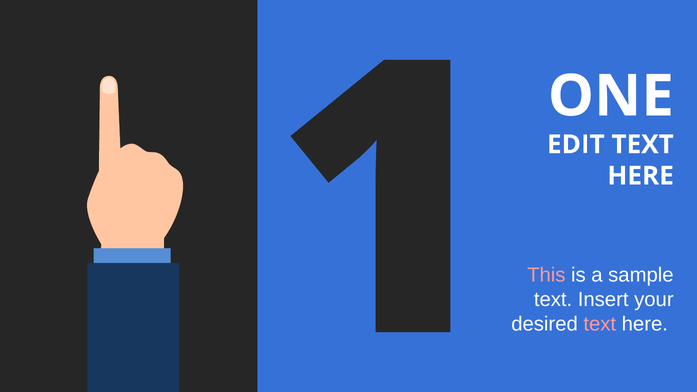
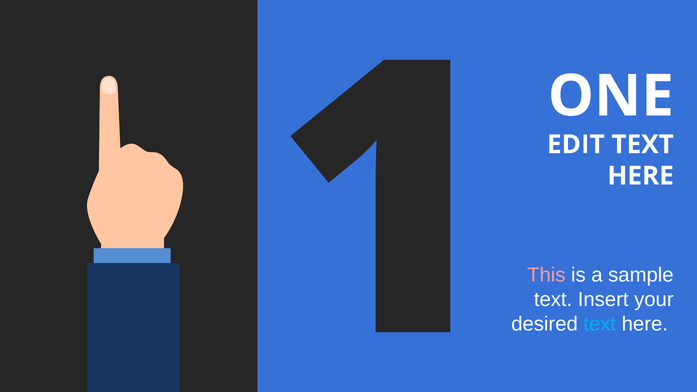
text colour: pink -> light blue (600, 324)
